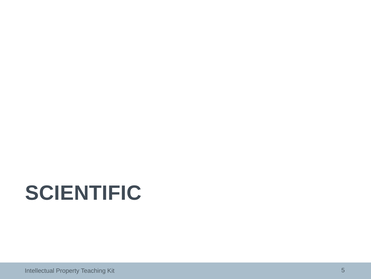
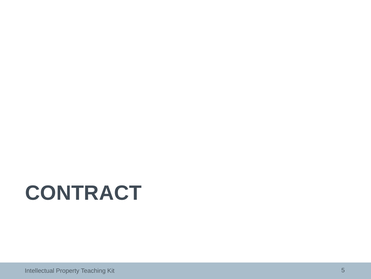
SCIENTIFIC: SCIENTIFIC -> CONTRACT (83, 193)
